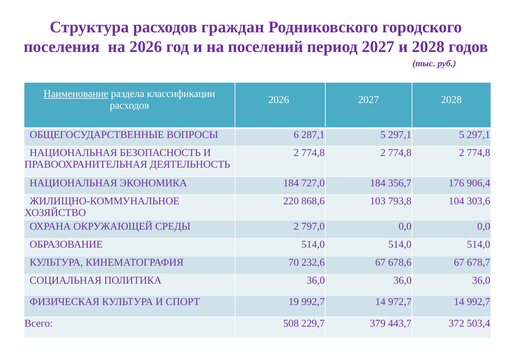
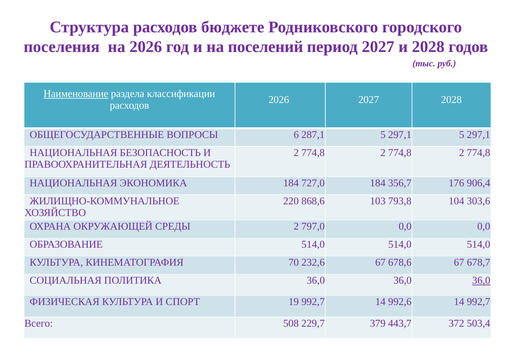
граждан: граждан -> бюджете (233, 27)
36,0 underline: none -> present (481, 281)
972,7: 972,7 -> 992,6 (400, 302)
